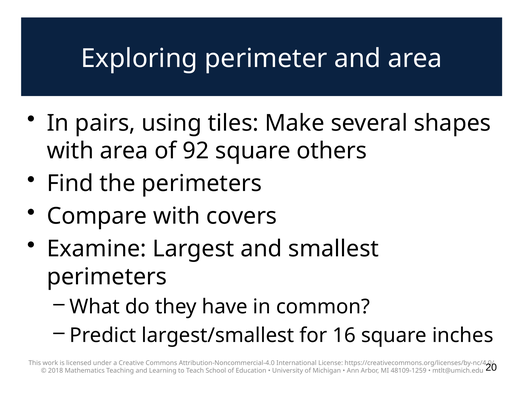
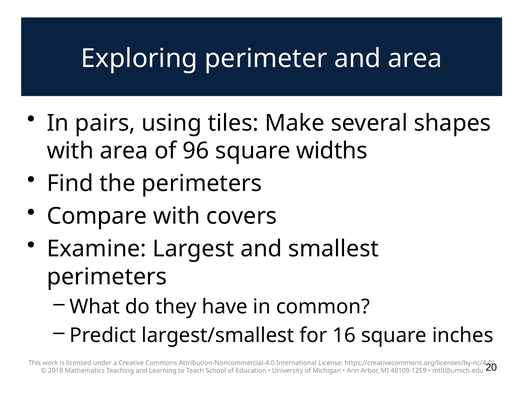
92: 92 -> 96 (196, 151)
others: others -> widths (332, 151)
